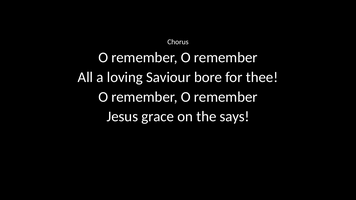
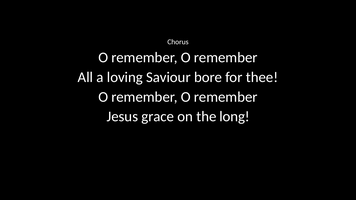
says: says -> long (235, 117)
